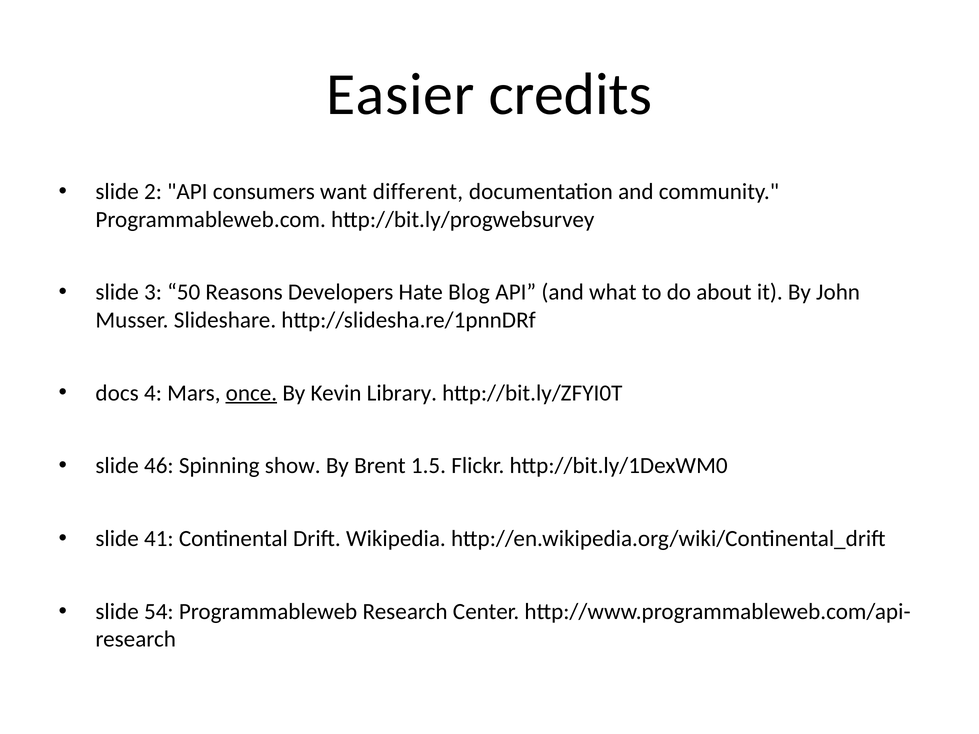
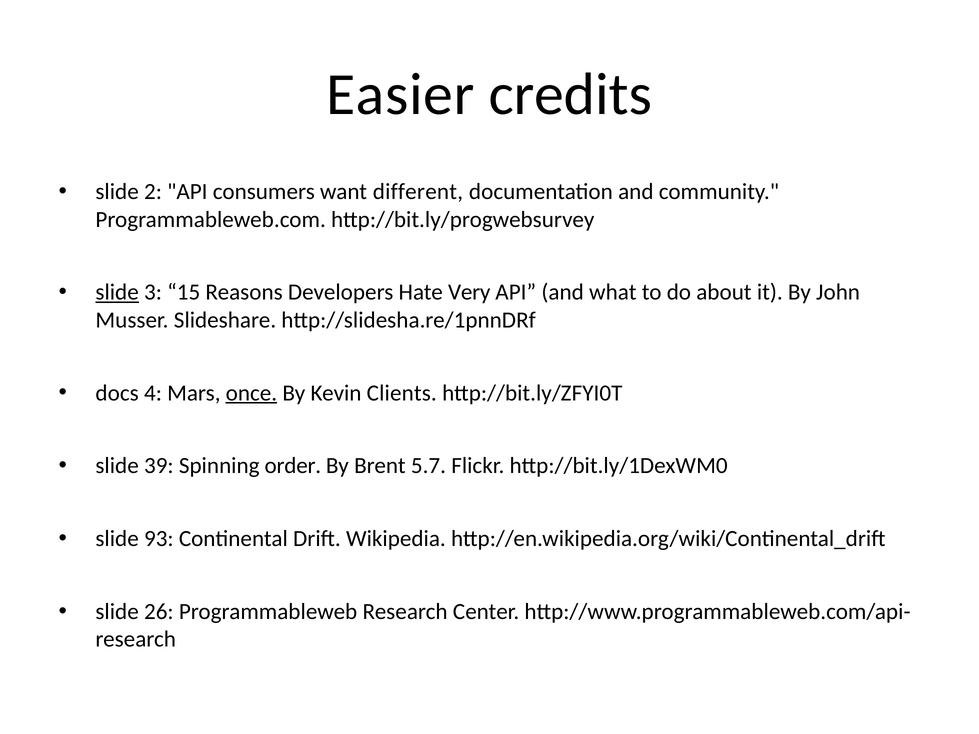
slide underline: none -> present (117, 292)
50: 50 -> 15 (184, 292)
Blog: Blog -> Very (469, 292)
Library: Library -> Clients (402, 393)
46: 46 -> 39 (159, 466)
show: show -> order (293, 466)
1.5: 1.5 -> 5.7 (428, 466)
41: 41 -> 93 (159, 539)
54: 54 -> 26 (159, 612)
